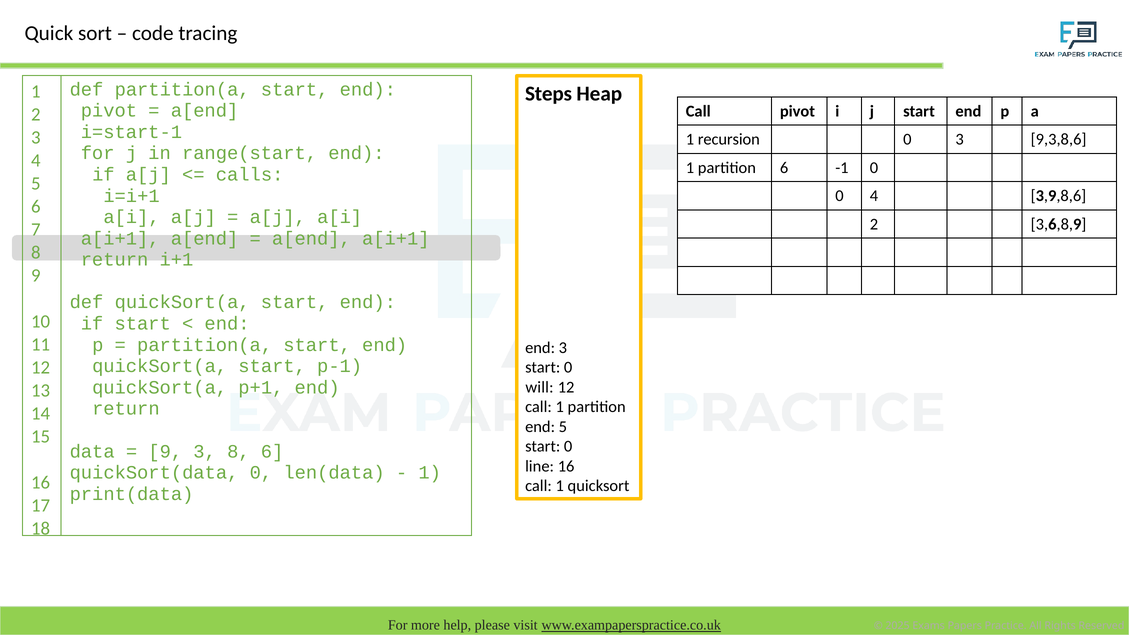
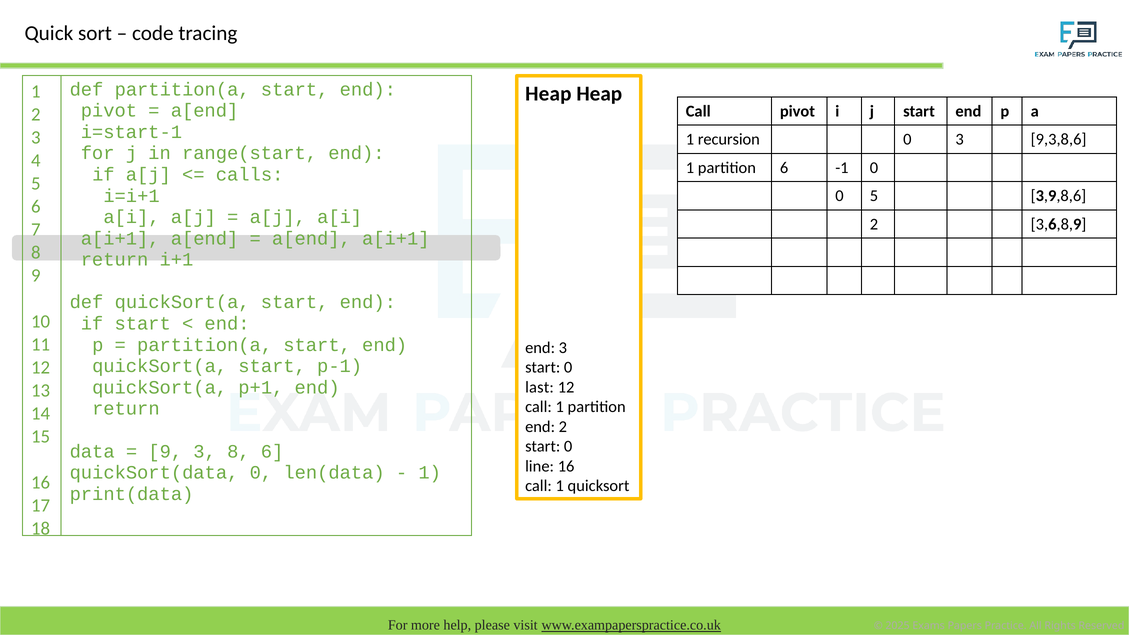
Steps: Steps -> Heap (548, 94)
0 4: 4 -> 5 (874, 196)
will: will -> last (539, 387)
end 5: 5 -> 2 (563, 427)
